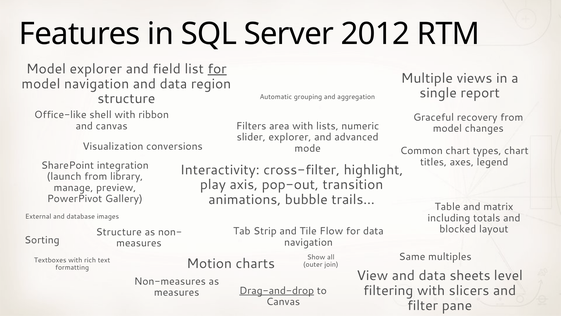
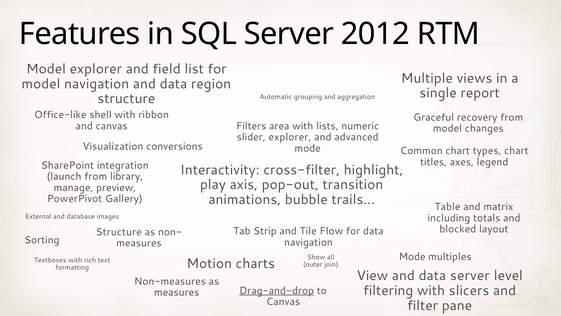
for underline: present -> none (217, 69)
Same: Same -> Mode (412, 256)
data sheets: sheets -> server (470, 275)
